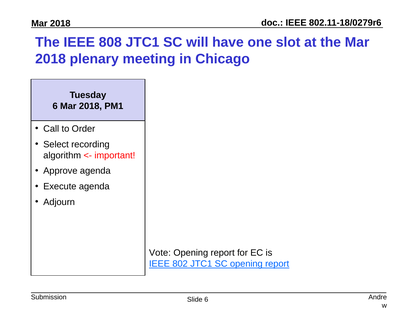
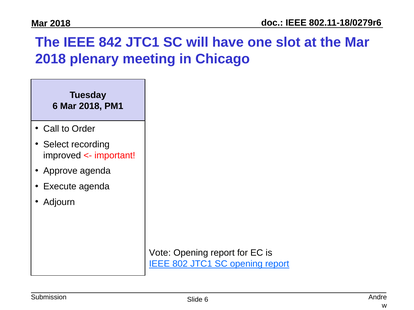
808: 808 -> 842 (110, 42)
algorithm: algorithm -> improved (62, 156)
